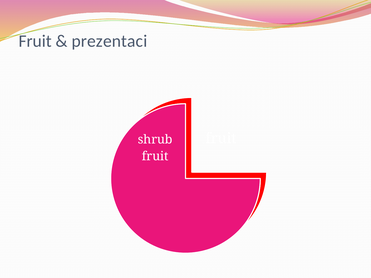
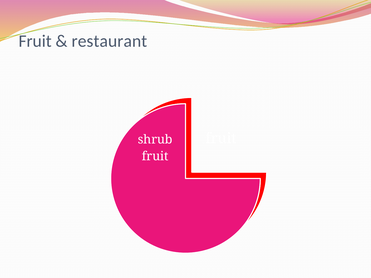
prezentaci: prezentaci -> restaurant (109, 41)
